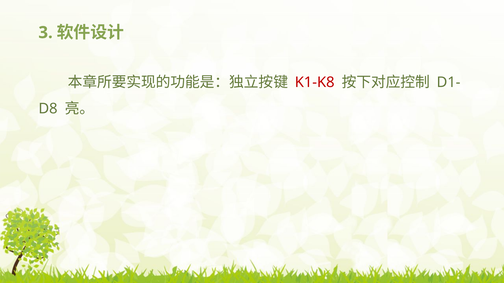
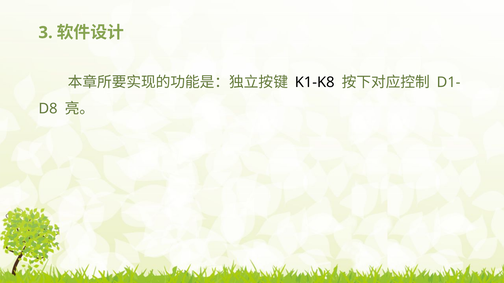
K1-K8 colour: red -> black (315, 83)
